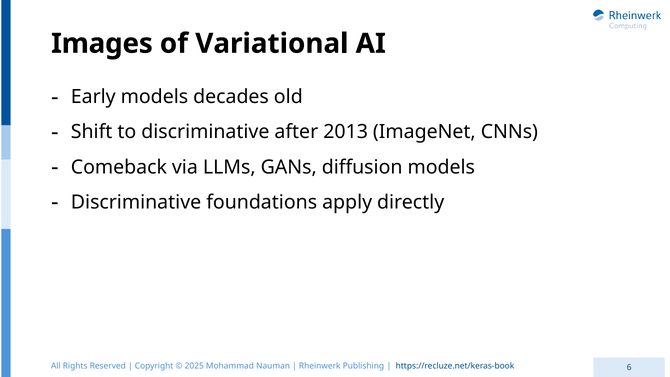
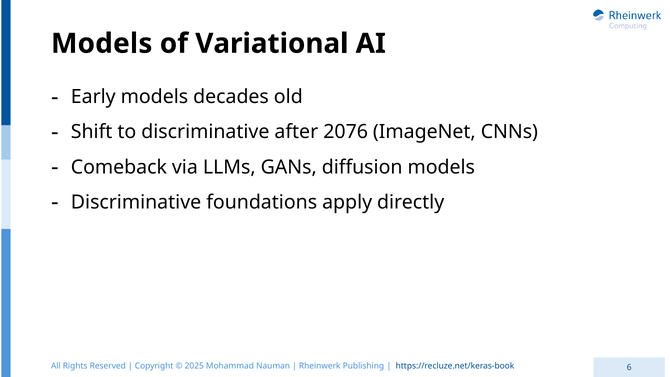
Images: Images -> Models (102, 44)
2013: 2013 -> 2076 (346, 132)
